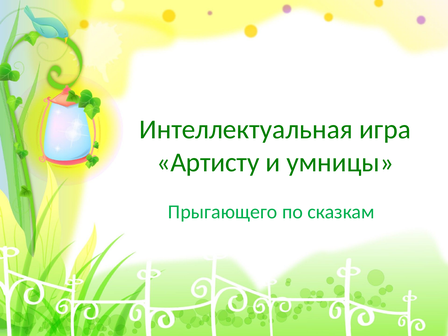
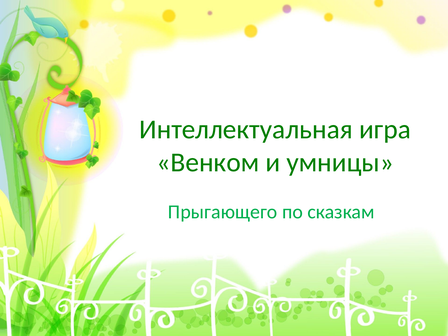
Артисту: Артисту -> Венком (208, 162)
